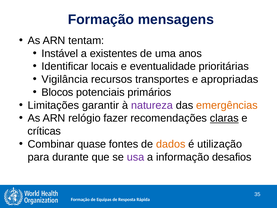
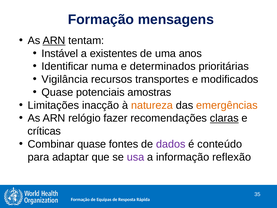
ARN underline: none -> present (54, 40)
locais: locais -> numa (105, 66)
eventualidade: eventualidade -> determinados (163, 66)
apropriadas: apropriadas -> modificados (230, 79)
Blocos: Blocos -> Quase (57, 92)
primários: primários -> amostras (149, 92)
garantir: garantir -> inacção (101, 105)
natureza colour: purple -> orange (152, 105)
dados colour: orange -> purple (171, 144)
utilização: utilização -> conteúdo (220, 144)
durante: durante -> adaptar (70, 157)
desafios: desafios -> reflexão (232, 157)
